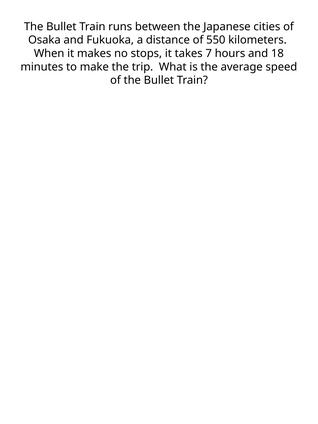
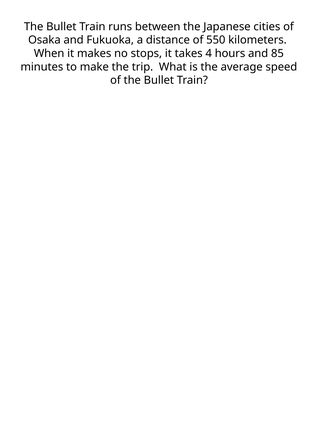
7: 7 -> 4 (209, 53)
18: 18 -> 85 (277, 53)
